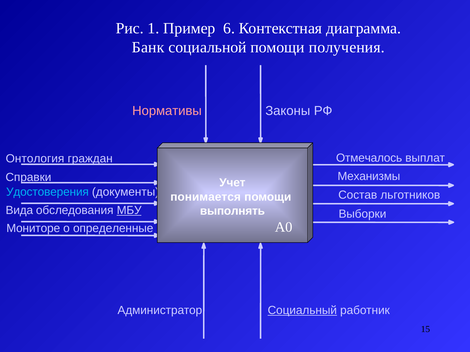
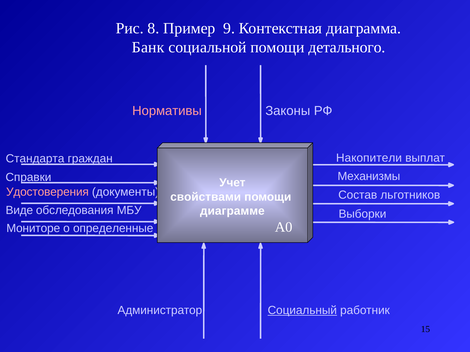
1: 1 -> 8 (153, 28)
6: 6 -> 9 (229, 28)
получения: получения -> детального (347, 47)
Отмечалось: Отмечалось -> Накопители (369, 158)
Онтология: Онтология -> Стандарта (35, 159)
Удостоверения colour: light blue -> pink (47, 192)
понимается: понимается -> свойствами (206, 197)
Вида: Вида -> Виде (19, 211)
МБУ underline: present -> none (129, 211)
выполнять: выполнять -> диаграмме (232, 211)
